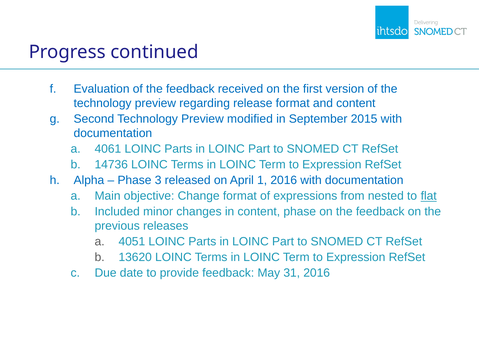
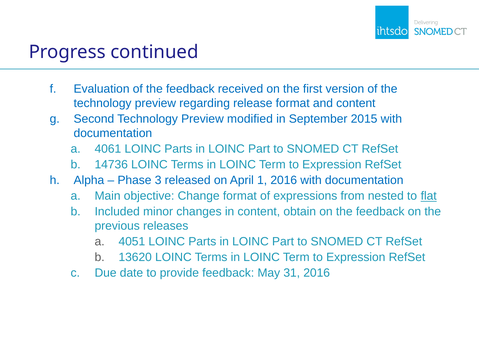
content phase: phase -> obtain (300, 212)
